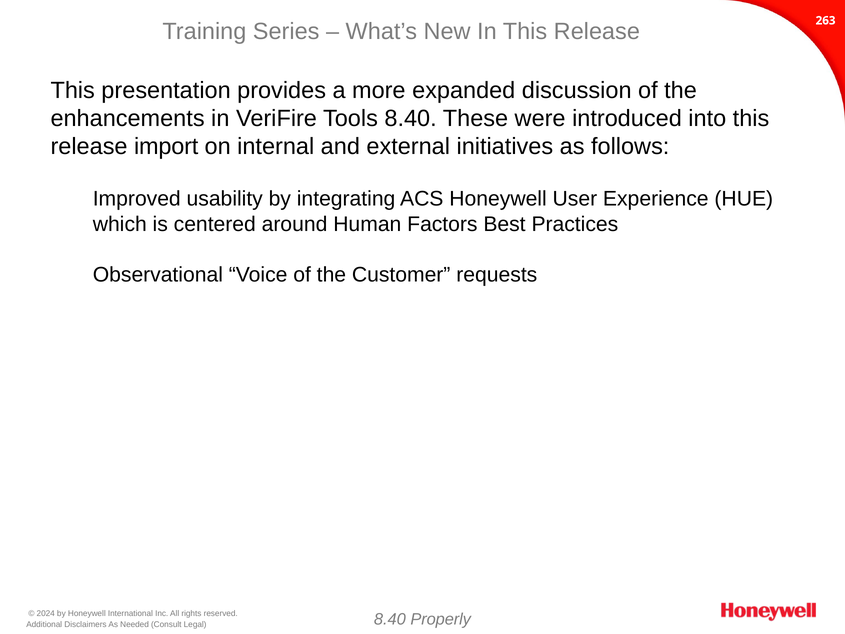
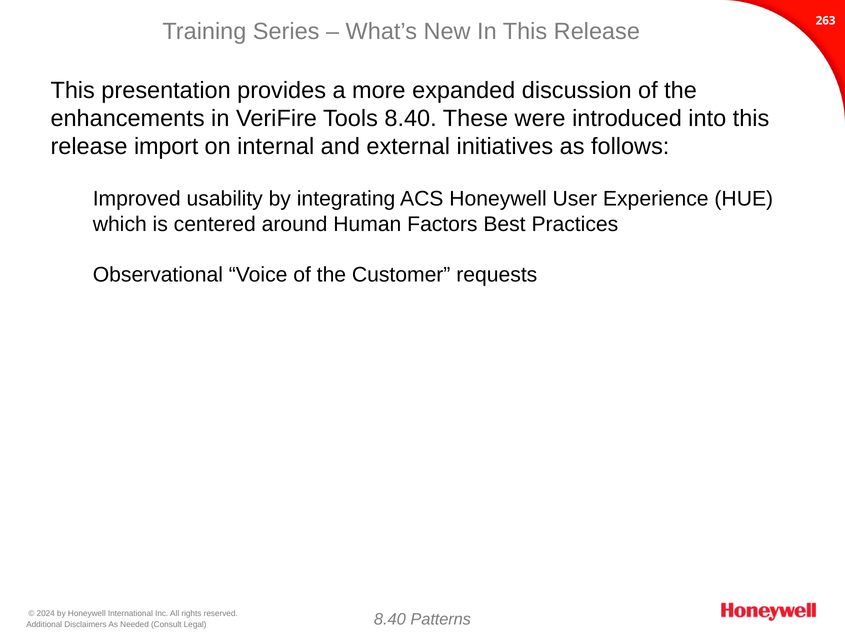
Properly: Properly -> Patterns (441, 619)
